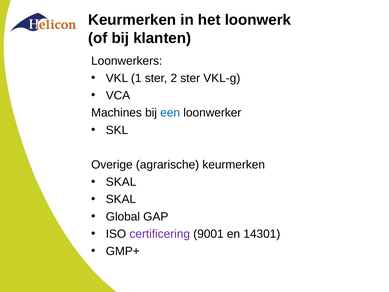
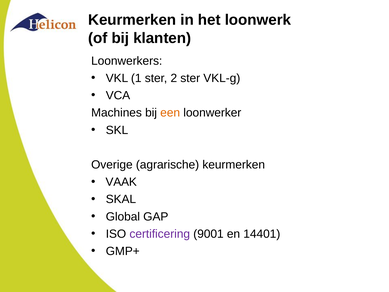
een colour: blue -> orange (170, 113)
SKAL: SKAL -> VAAK (121, 182)
14301: 14301 -> 14401 (262, 234)
